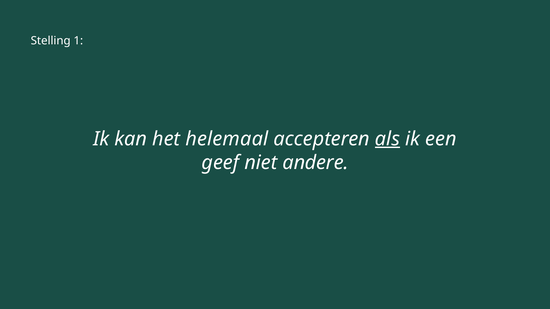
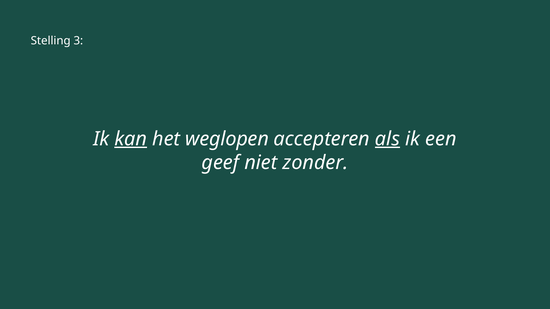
1: 1 -> 3 (78, 41)
kan underline: none -> present (131, 139)
helemaal: helemaal -> weglopen (227, 139)
andere: andere -> zonder (315, 163)
